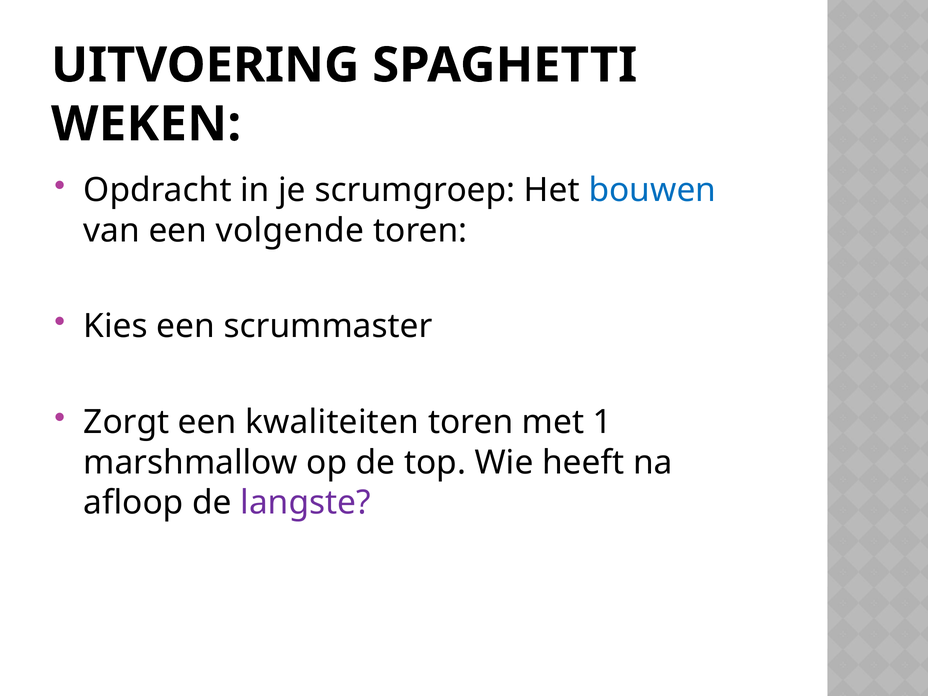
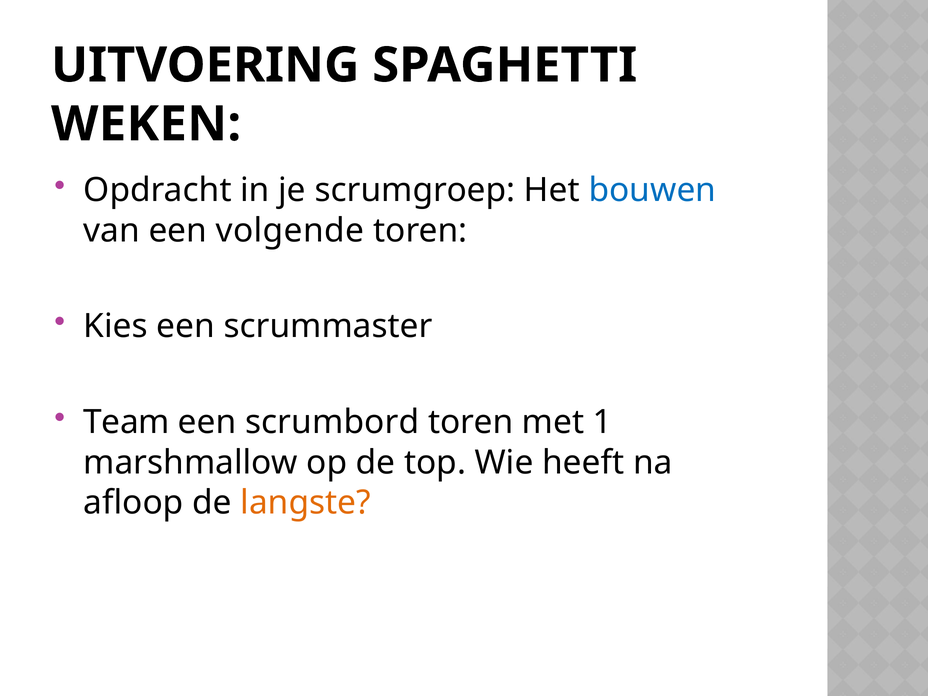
Zorgt: Zorgt -> Team (126, 422)
kwaliteiten: kwaliteiten -> scrumbord (332, 422)
langste colour: purple -> orange (306, 503)
